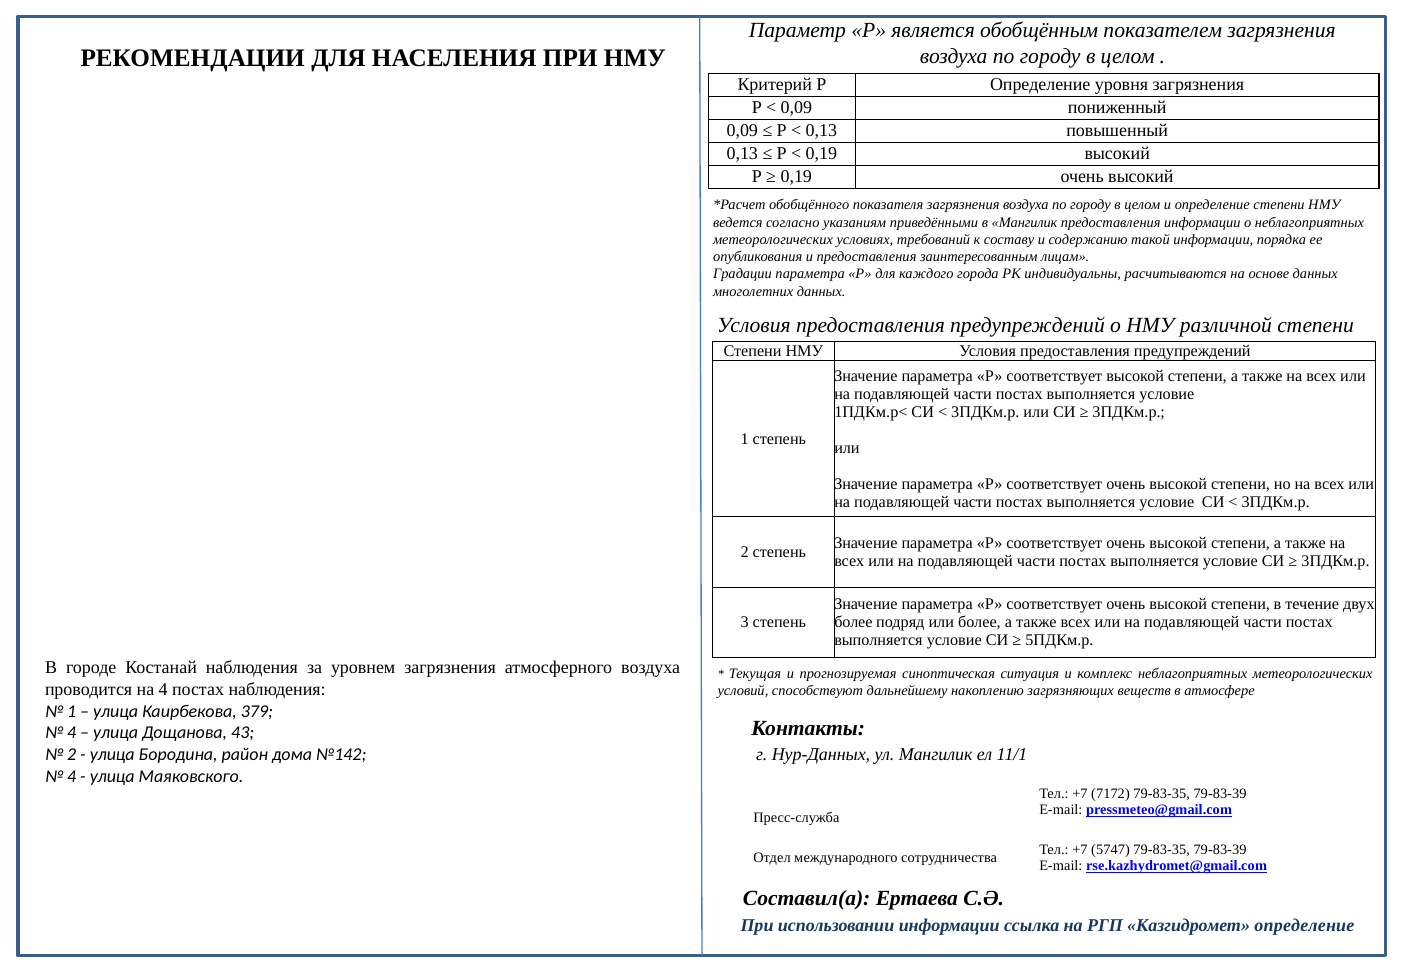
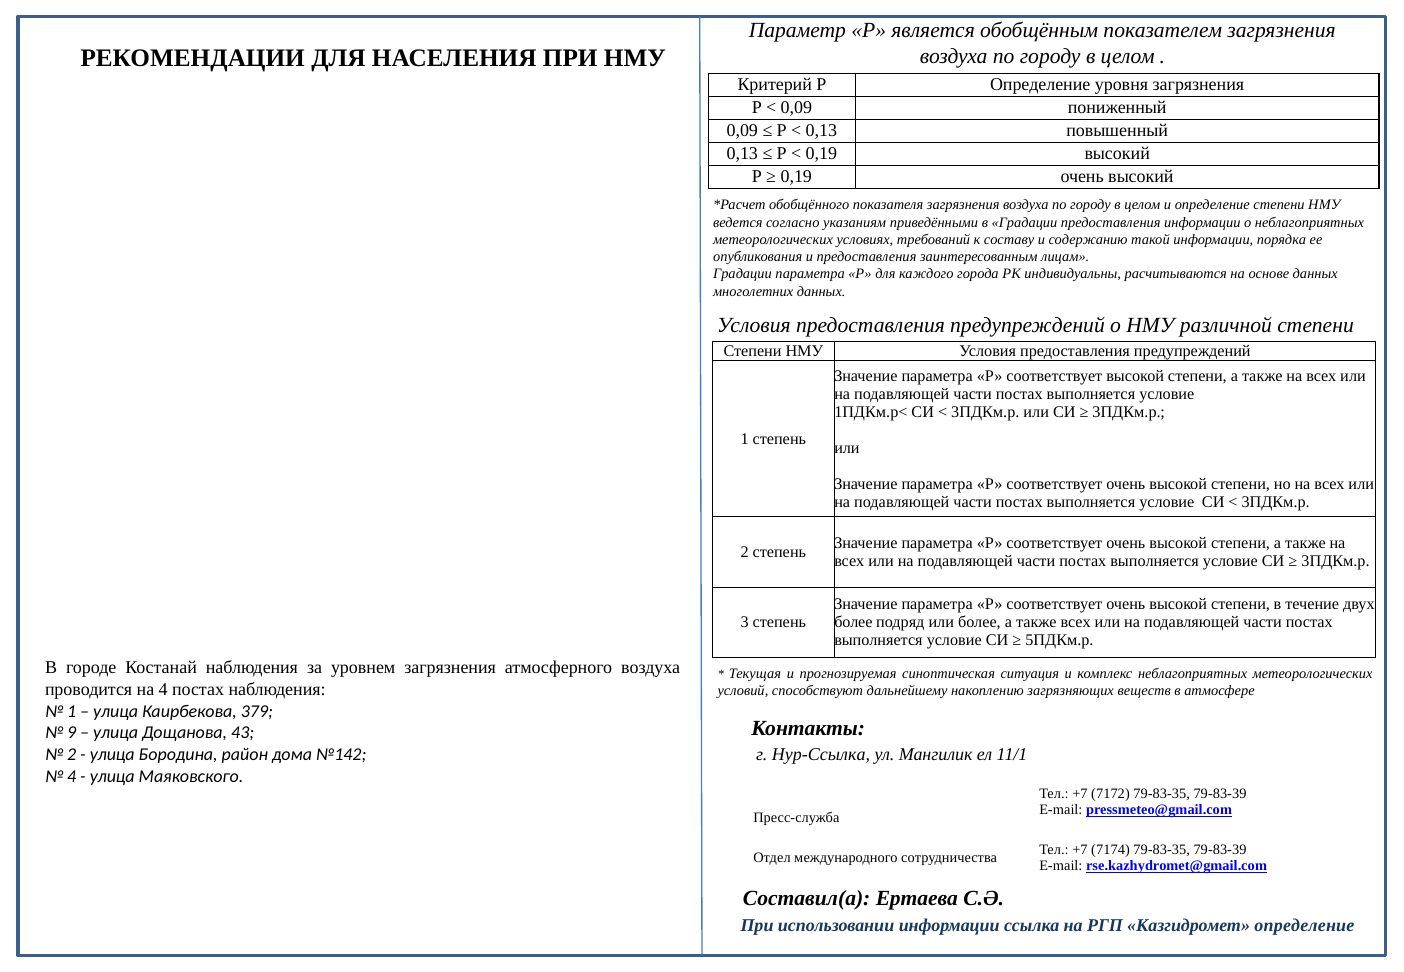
в Мангилик: Мангилик -> Градации (1025, 222)
4: 4 -> 9 (72, 733)
Нур-Данных: Нур-Данных -> Нур-Ссылка (821, 754)
5747: 5747 -> 7174 (1111, 850)
